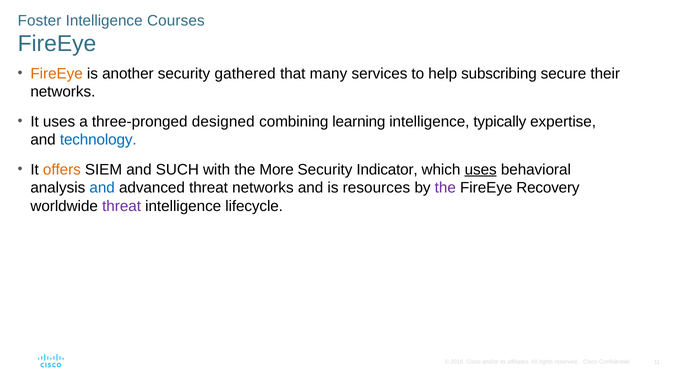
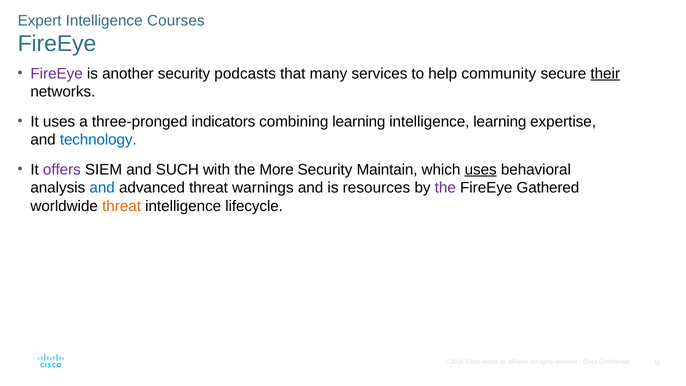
Foster: Foster -> Expert (40, 20)
FireEye colour: orange -> purple (57, 74)
gathered: gathered -> podcasts (245, 74)
subscribing: subscribing -> community (499, 74)
their underline: none -> present (605, 74)
designed: designed -> indicators (223, 122)
intelligence typically: typically -> learning (500, 122)
offers colour: orange -> purple (62, 170)
Indicator: Indicator -> Maintain (387, 170)
threat networks: networks -> warnings (263, 188)
Recovery: Recovery -> Gathered (548, 188)
threat colour: purple -> orange (122, 206)
